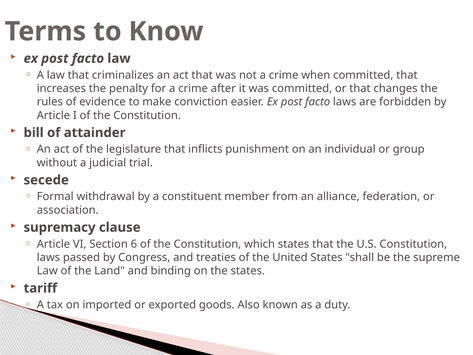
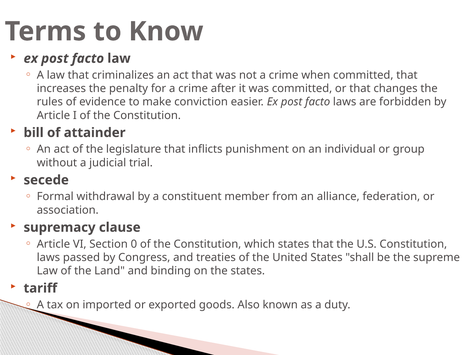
6: 6 -> 0 (134, 244)
